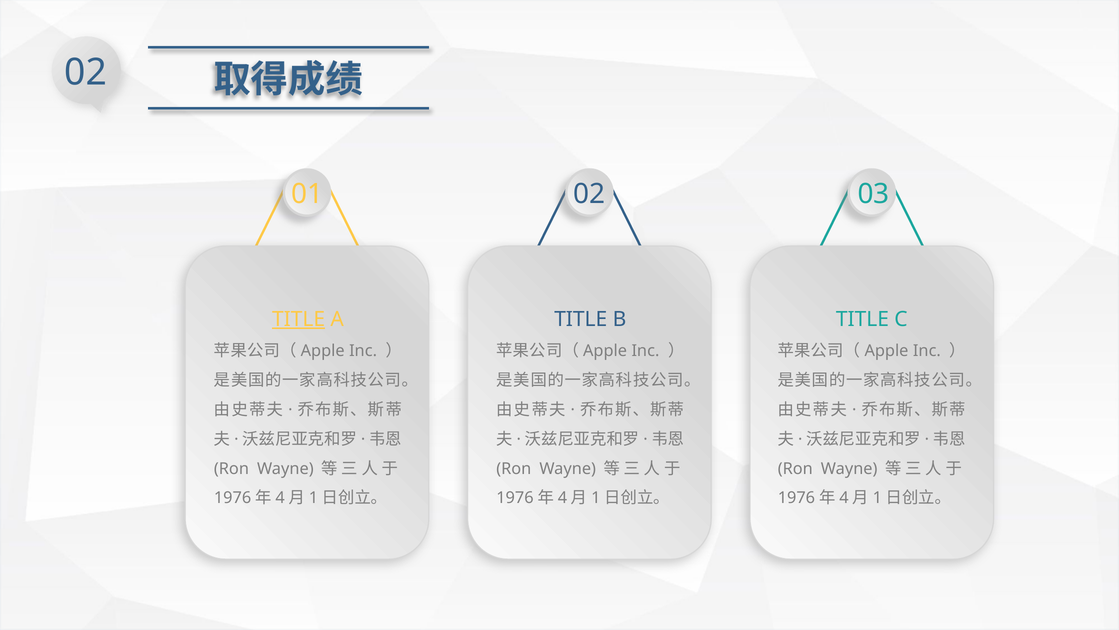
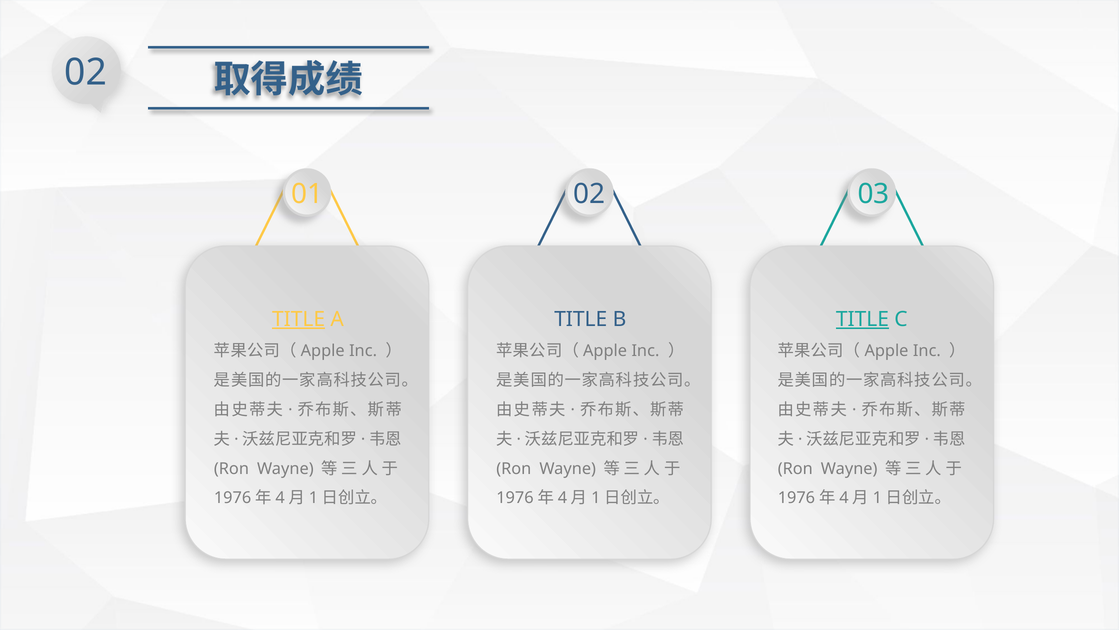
TITLE underline: none -> present (862, 319)
